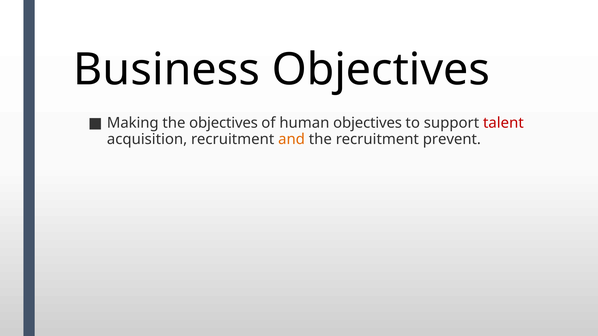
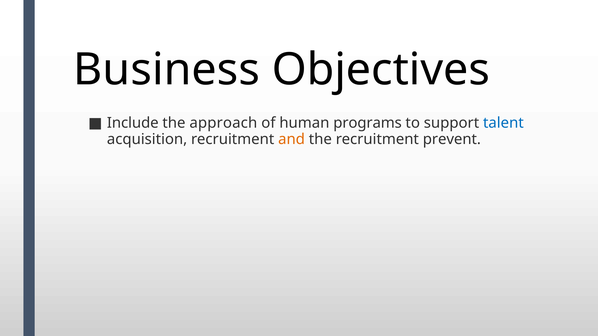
Making: Making -> Include (133, 123)
the objectives: objectives -> approach (223, 123)
human objectives: objectives -> programs (368, 123)
talent colour: red -> blue (503, 123)
